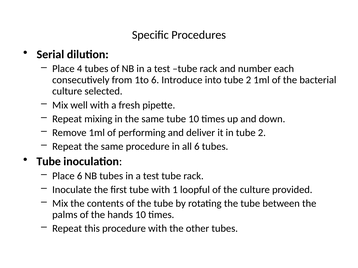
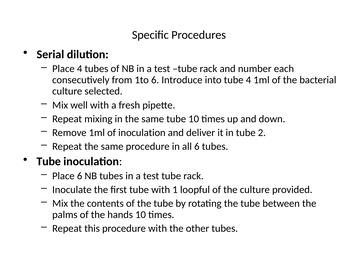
into tube 2: 2 -> 4 (249, 80)
of performing: performing -> inoculation (142, 133)
